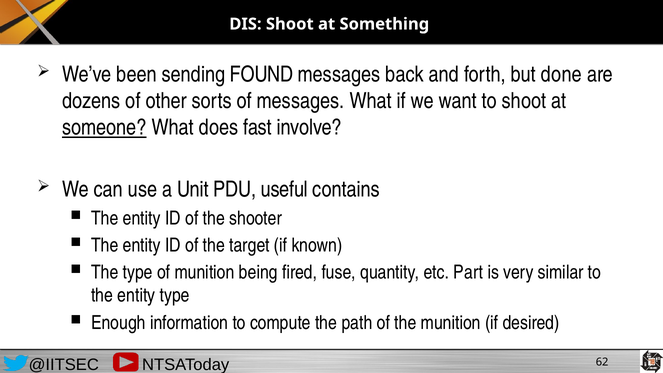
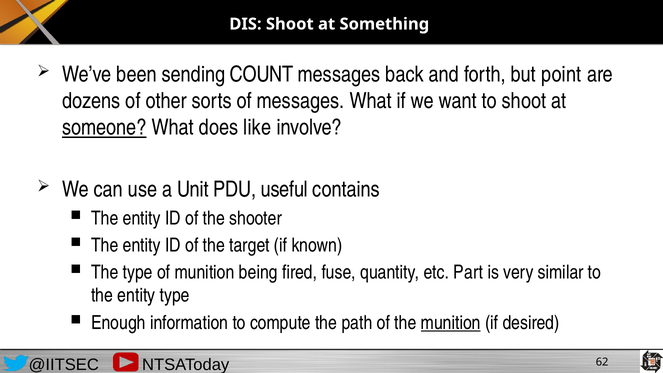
FOUND: FOUND -> COUNT (262, 75)
done: done -> point (561, 75)
fast: fast -> like (257, 128)
munition underline: none -> present (451, 323)
